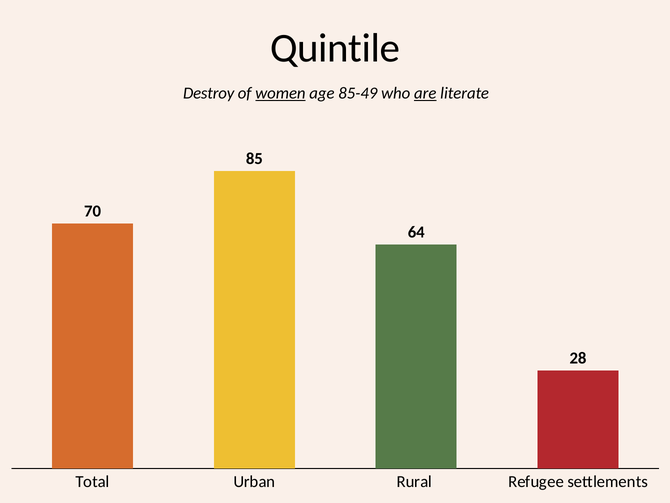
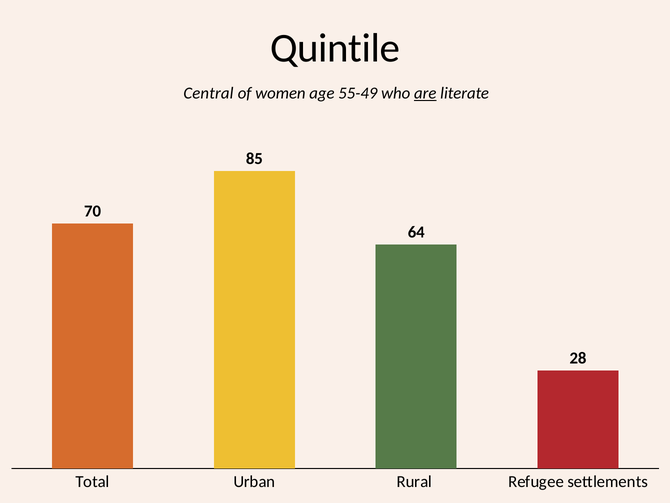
Destroy: Destroy -> Central (208, 93)
women underline: present -> none (280, 93)
85-49: 85-49 -> 55-49 (358, 93)
